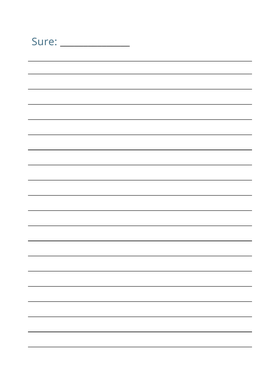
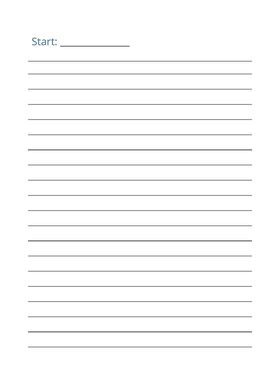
Sure: Sure -> Start (45, 42)
